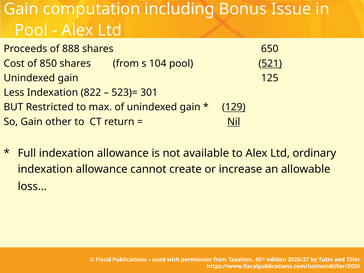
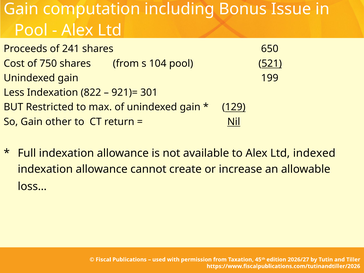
888: 888 -> 241 (71, 49)
850: 850 -> 750 (48, 63)
125: 125 -> 199 (270, 78)
523)=: 523)= -> 921)= (125, 93)
ordinary: ordinary -> indexed (314, 153)
